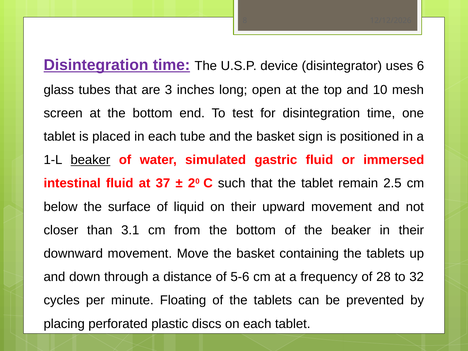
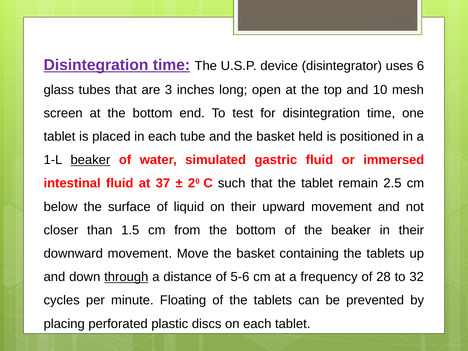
sign: sign -> held (311, 137)
3.1: 3.1 -> 1.5 (130, 230)
through underline: none -> present (126, 277)
